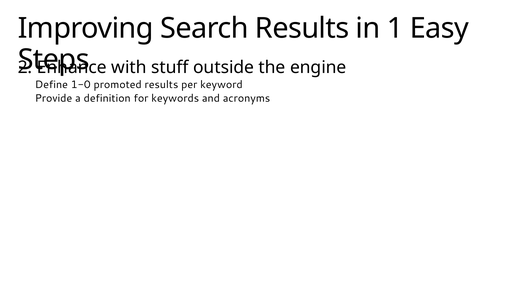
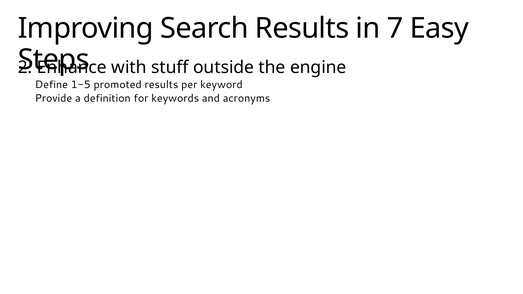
1: 1 -> 7 (395, 28)
1-0: 1-0 -> 1-5 (81, 85)
